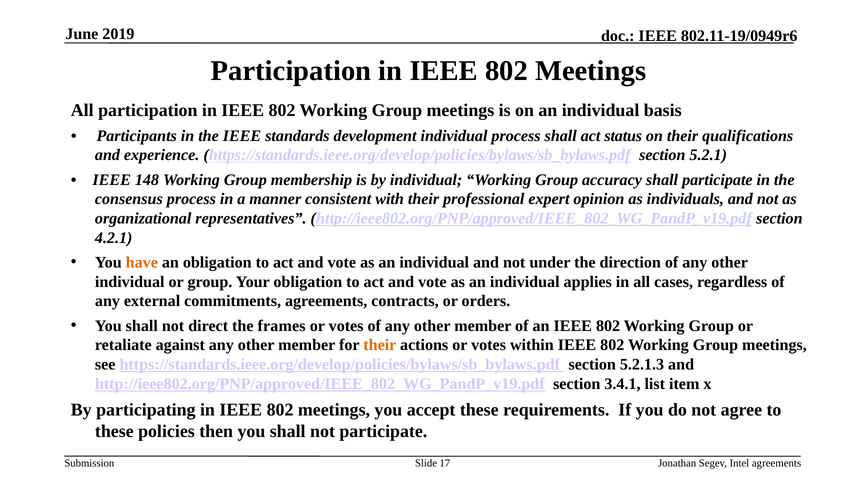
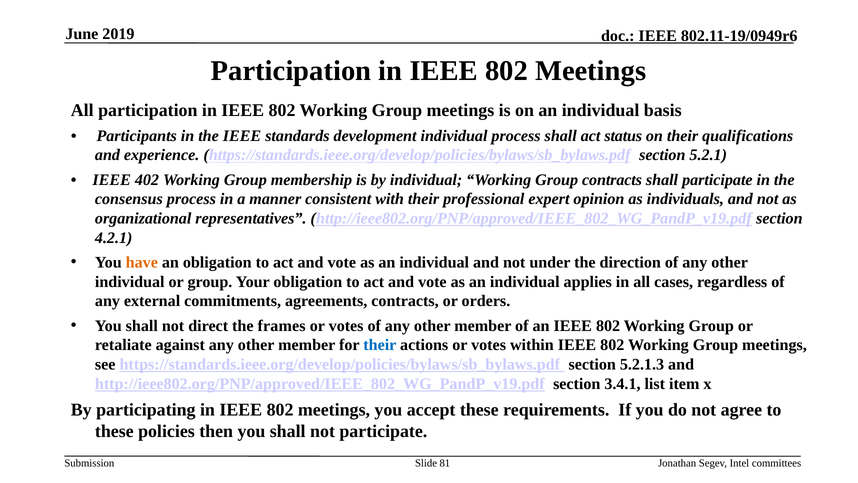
148: 148 -> 402 (147, 180)
Group accuracy: accuracy -> contracts (612, 180)
their colour: orange -> blue (380, 345)
17: 17 -> 81 (445, 463)
Intel agreements: agreements -> committees (777, 463)
